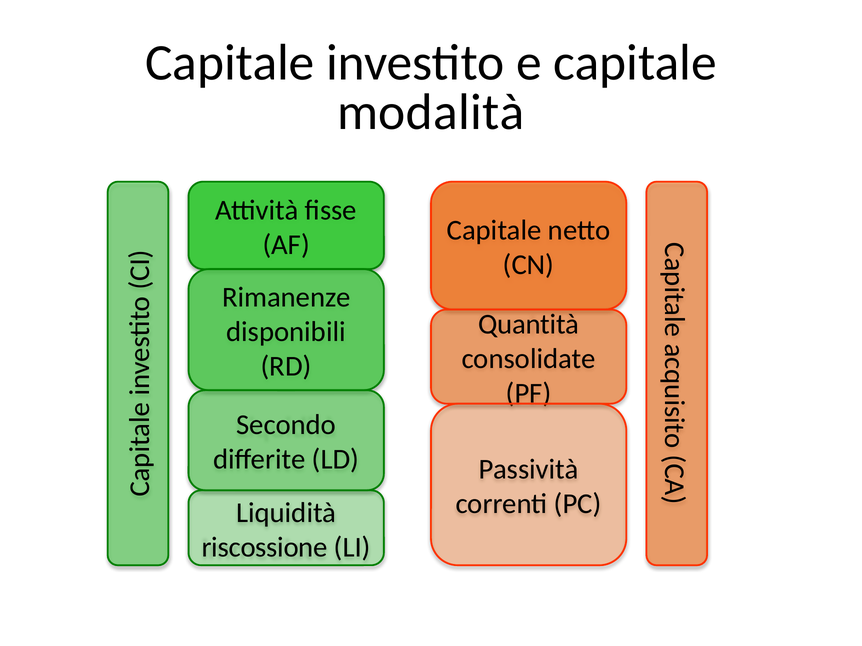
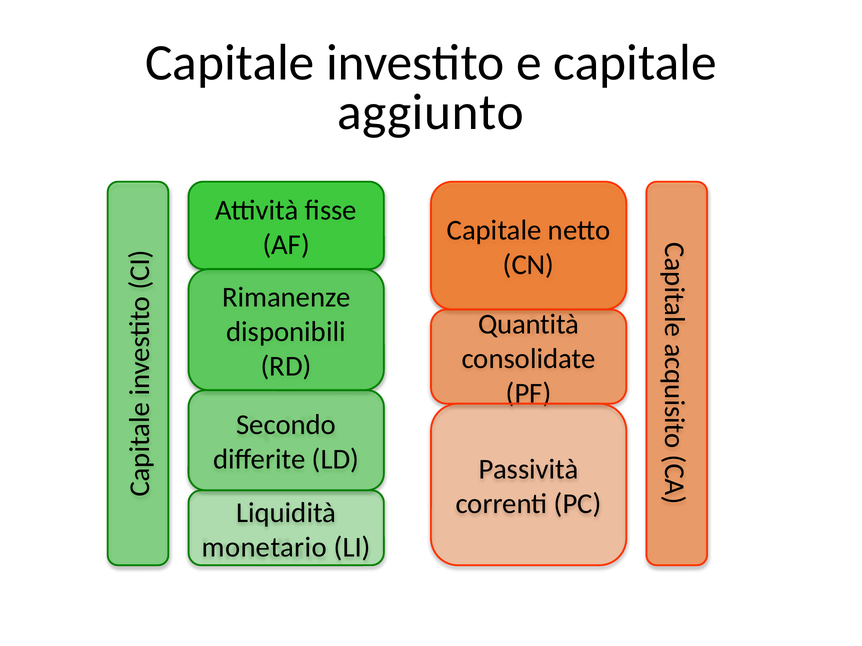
modalità: modalità -> aggiunto (431, 112)
riscossione: riscossione -> monetario (264, 547)
